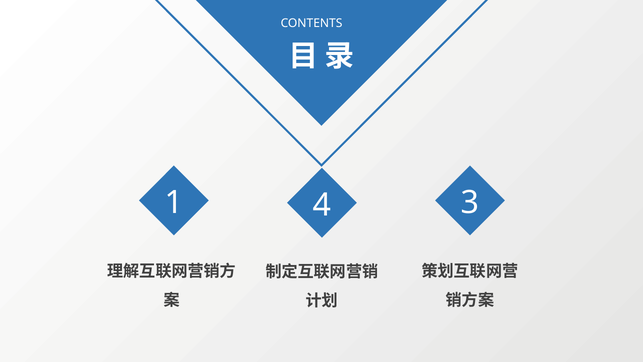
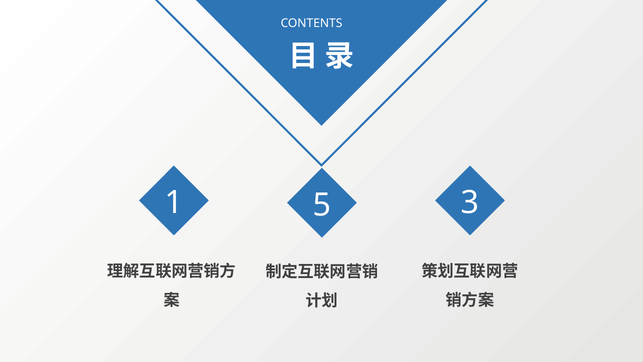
4: 4 -> 5 (322, 205)
